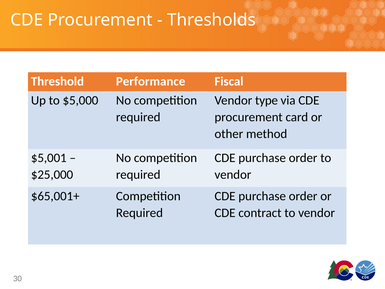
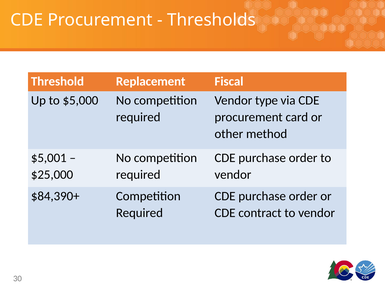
Performance: Performance -> Replacement (151, 81)
$65,001+: $65,001+ -> $84,390+ (55, 196)
